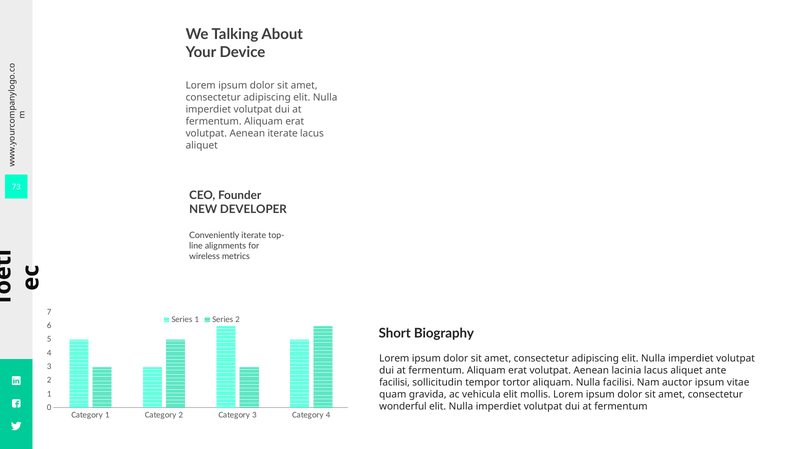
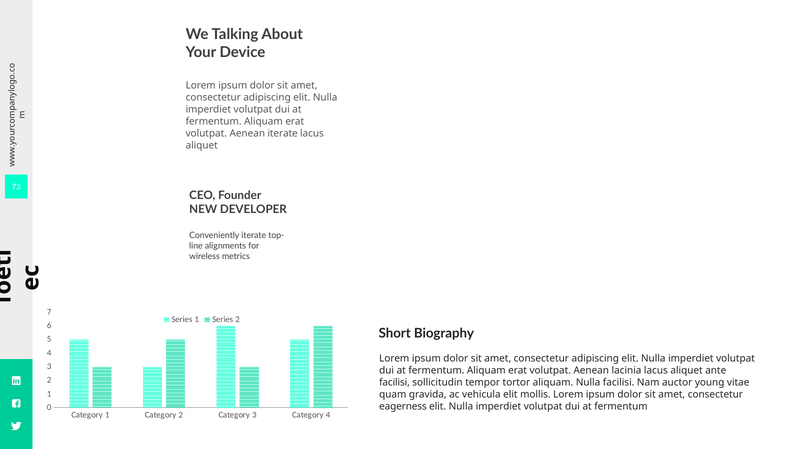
ipsum: ipsum -> young (710, 382)
wonderful: wonderful -> eagerness (403, 406)
